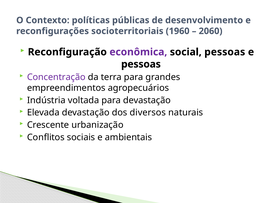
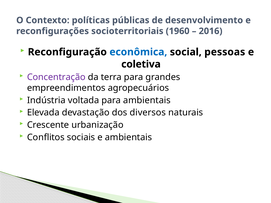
2060: 2060 -> 2016 (211, 31)
econômica colour: purple -> blue (138, 52)
pessoas: pessoas -> coletiva (141, 64)
para devastação: devastação -> ambientais (147, 100)
